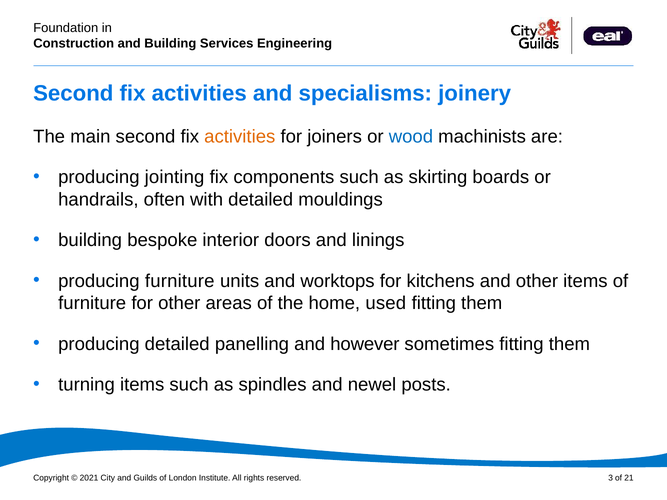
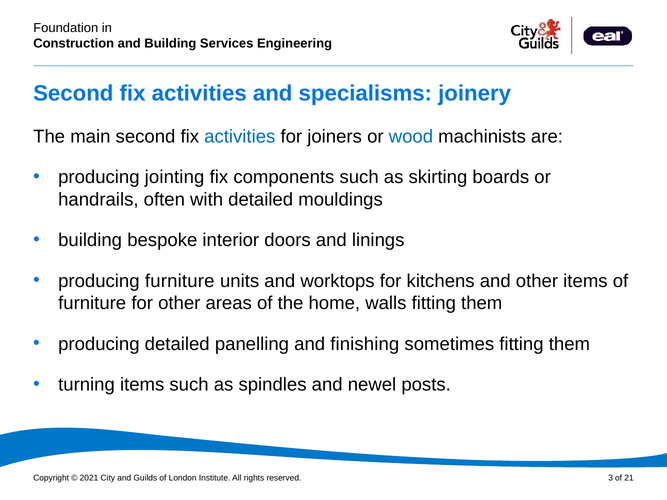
activities colour: orange -> blue (240, 136)
used: used -> walls (386, 303)
however: however -> finishing (365, 344)
